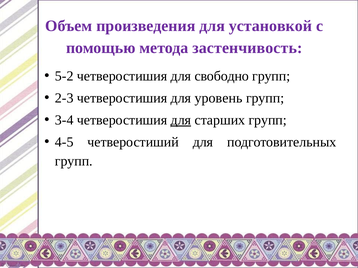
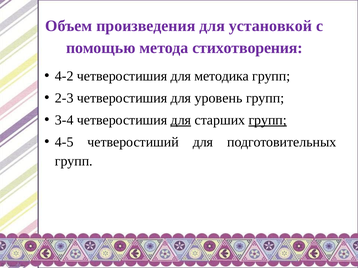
застенчивость: застенчивость -> стихотворения (248, 48)
5-2: 5-2 -> 4-2 (64, 76)
свободно: свободно -> методика (222, 76)
групп underline: none -> present (268, 120)
